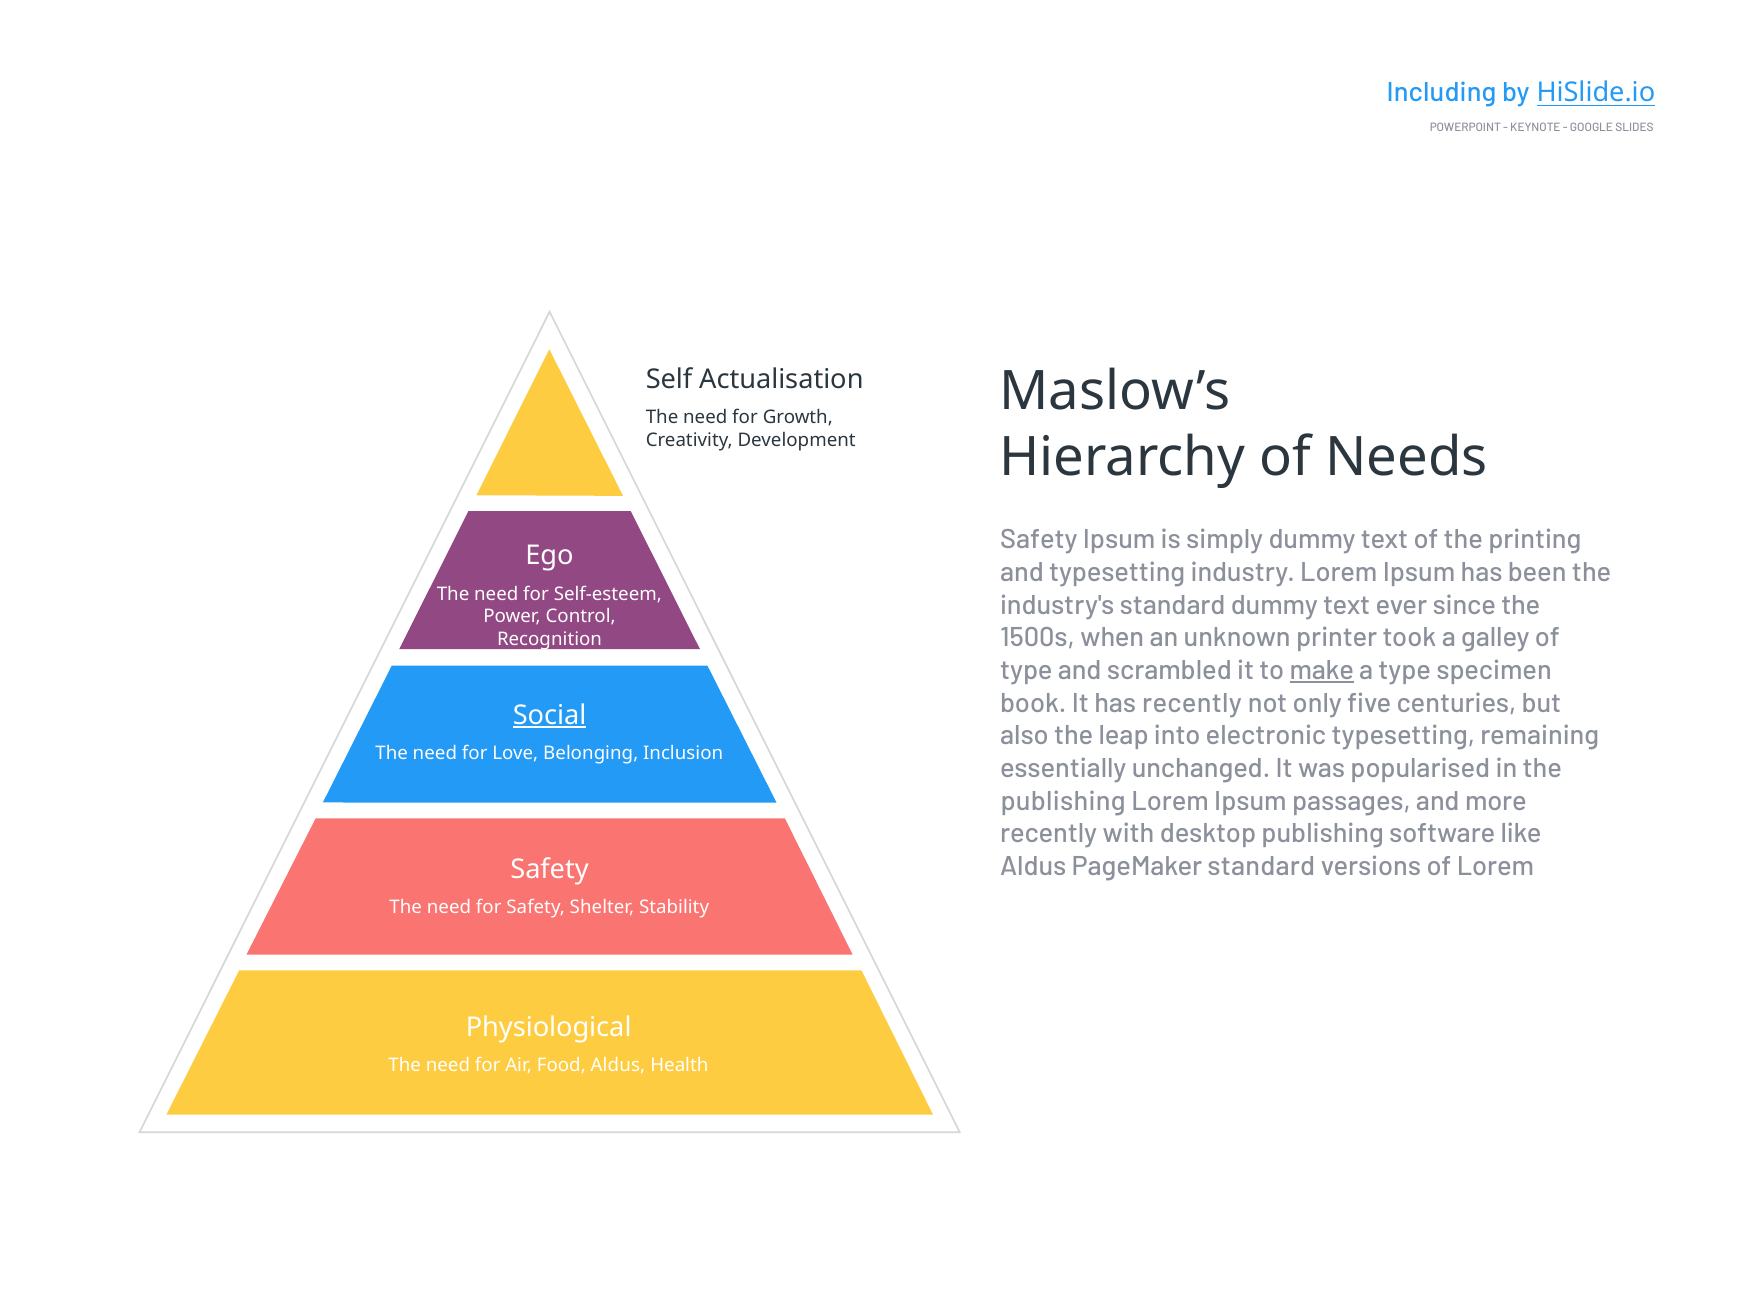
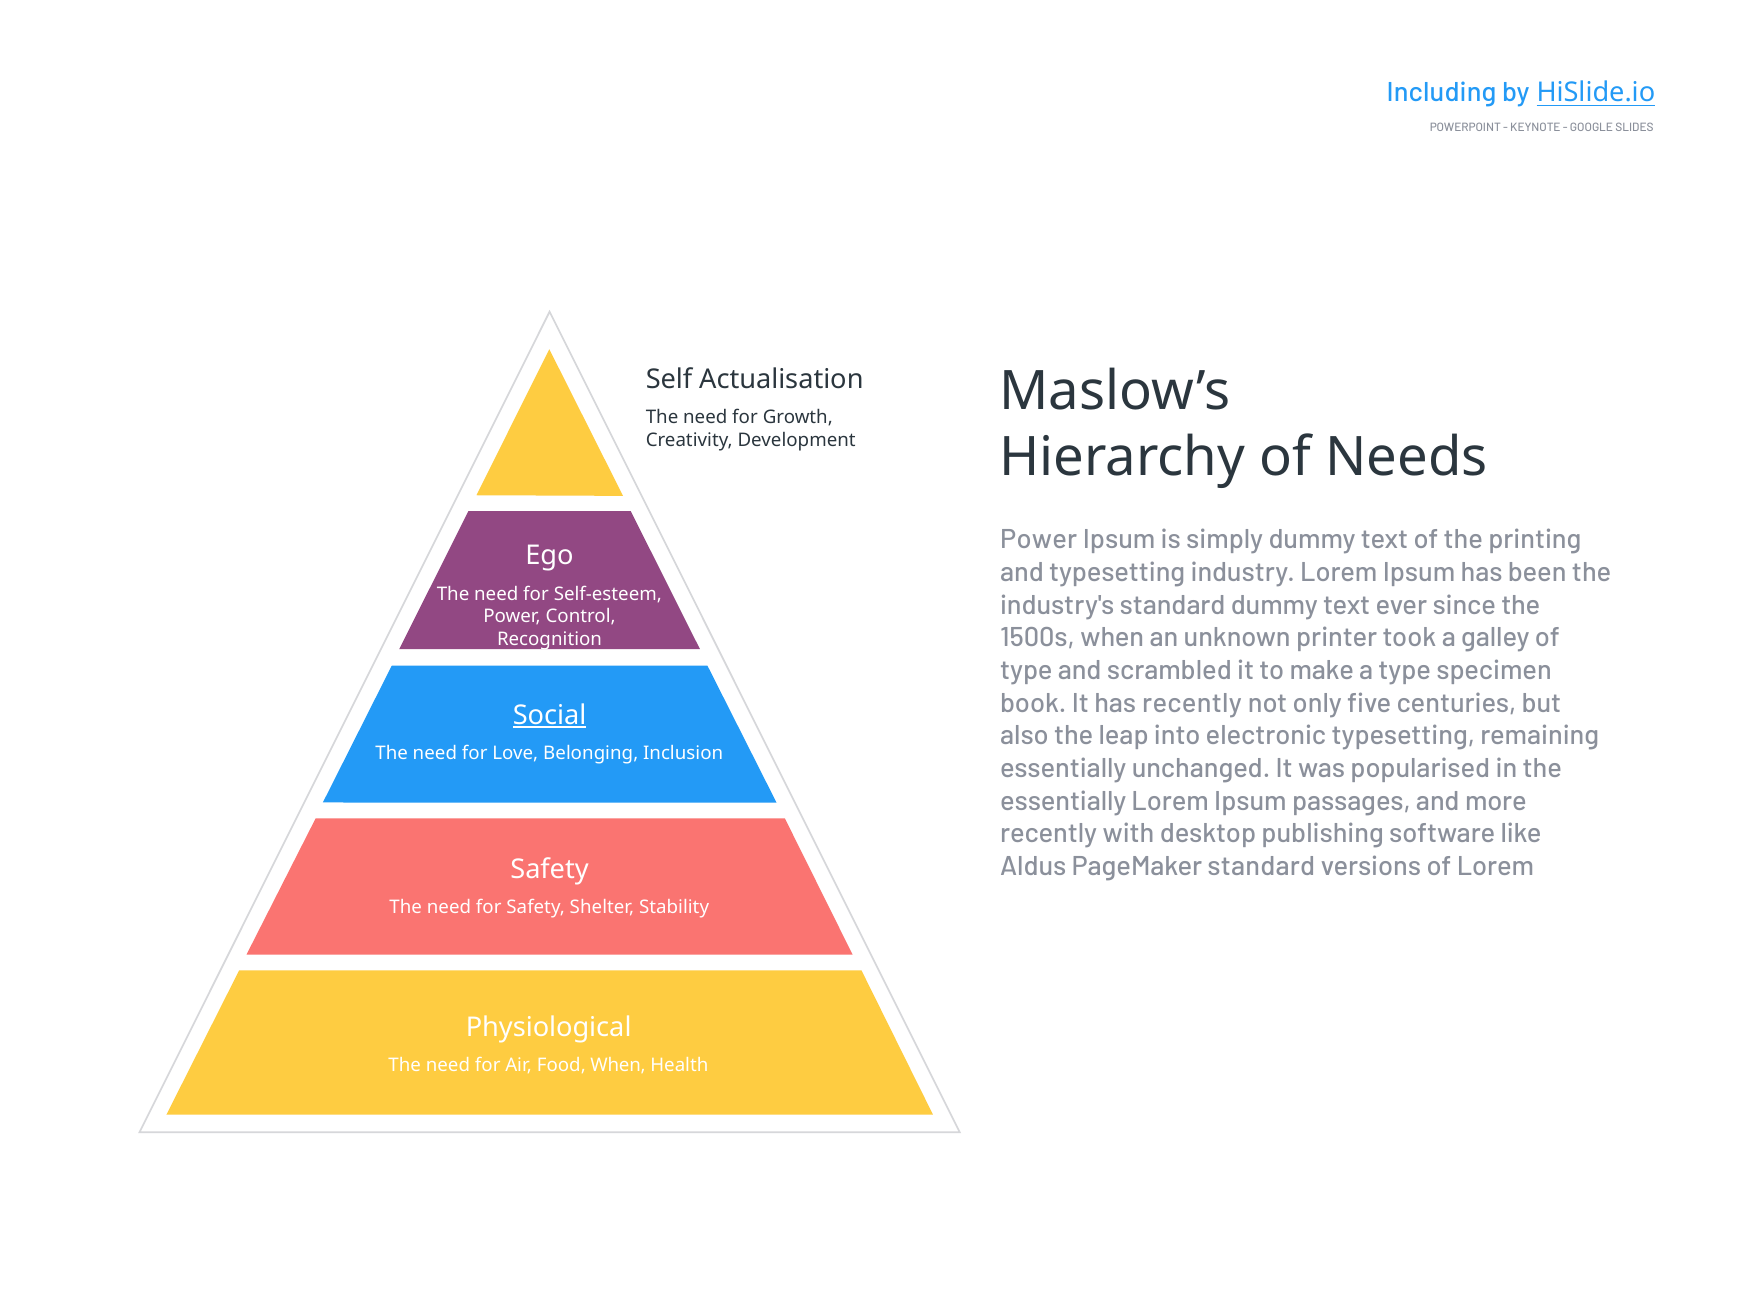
Safety: Safety -> Power (1039, 540)
make underline: present -> none (1322, 670)
publishing: publishing -> essentially (1063, 801)
Food Aldus: Aldus -> When (618, 1065)
